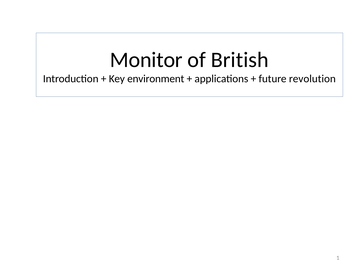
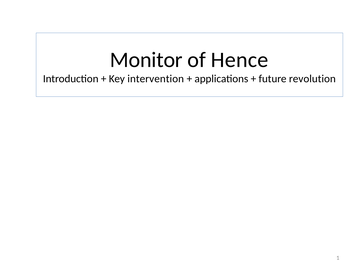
British: British -> Hence (240, 60)
environment: environment -> intervention (156, 79)
